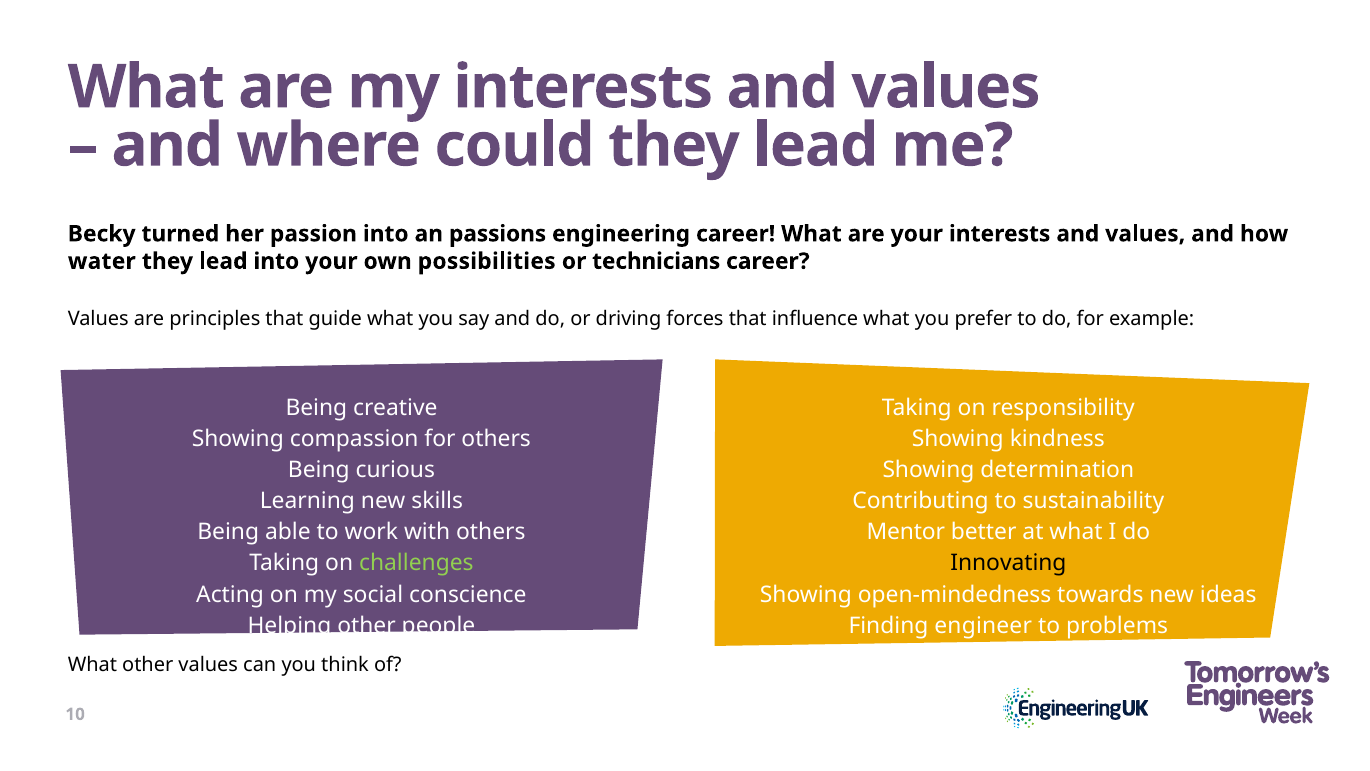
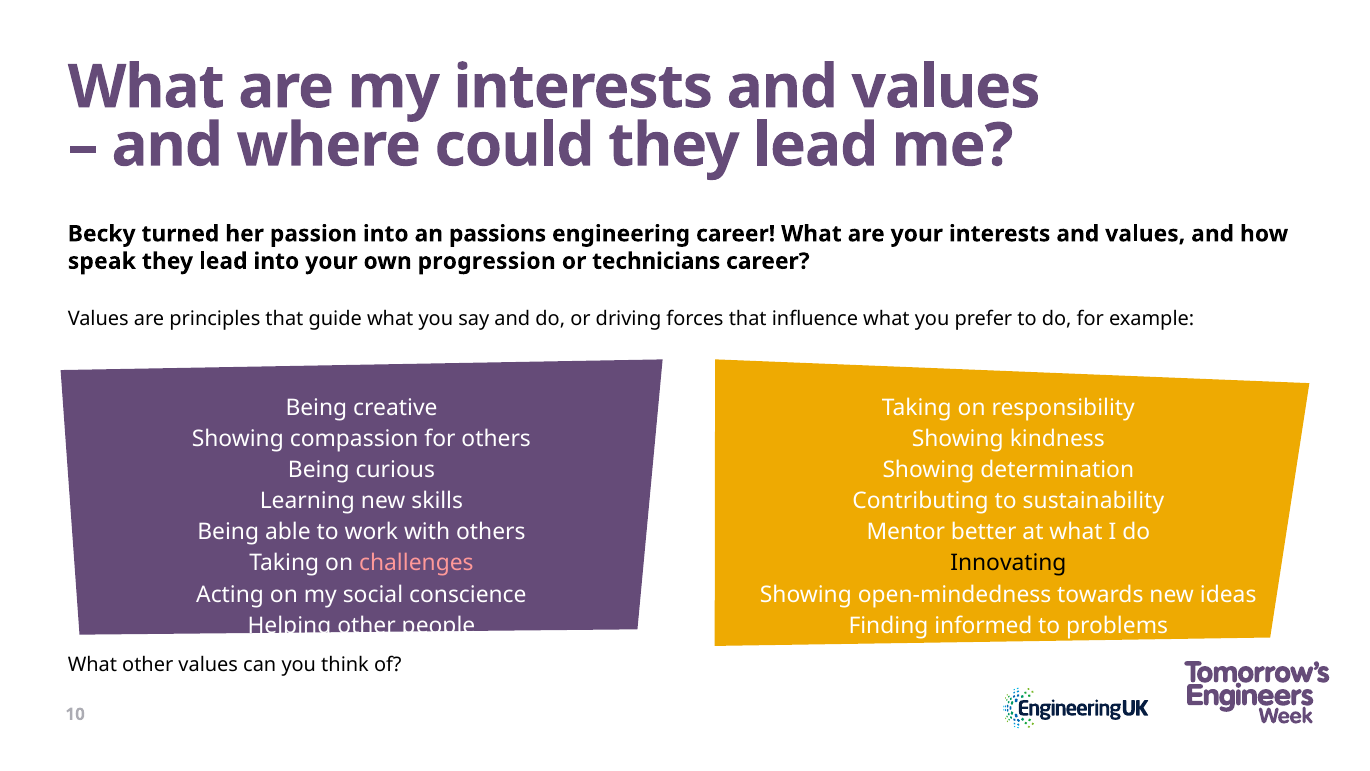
water: water -> speak (102, 261)
possibilities: possibilities -> progression (487, 261)
challenges colour: light green -> pink (416, 563)
engineer: engineer -> informed (983, 625)
